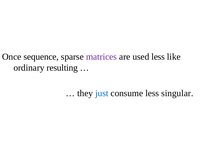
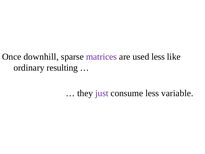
sequence: sequence -> downhill (41, 57)
just colour: blue -> purple (102, 93)
singular: singular -> variable (177, 93)
